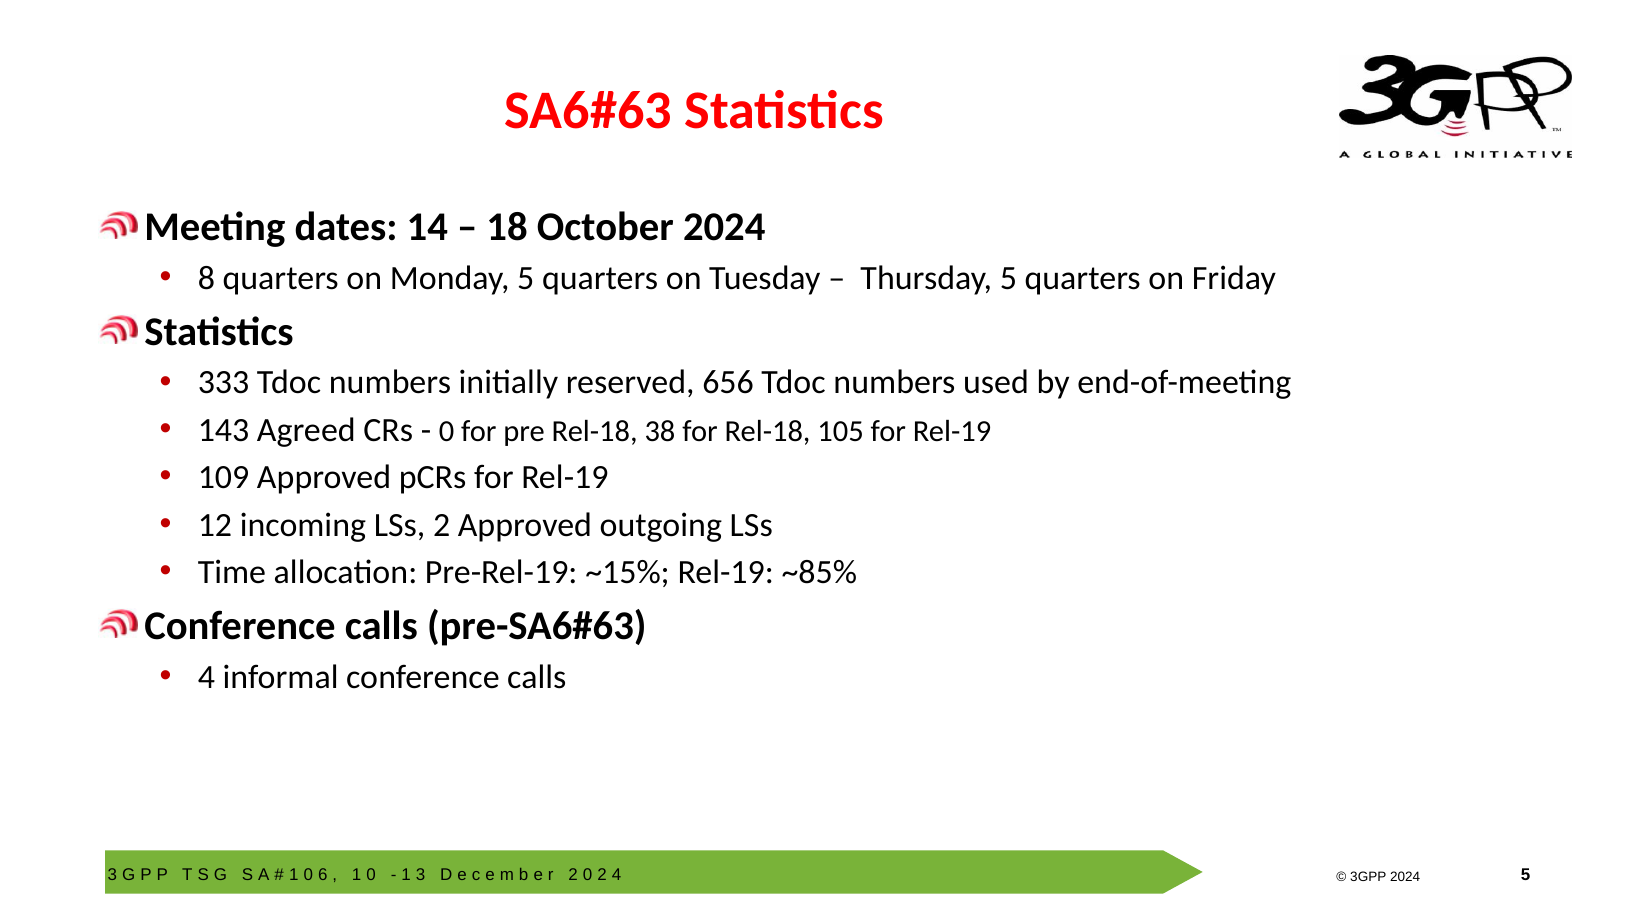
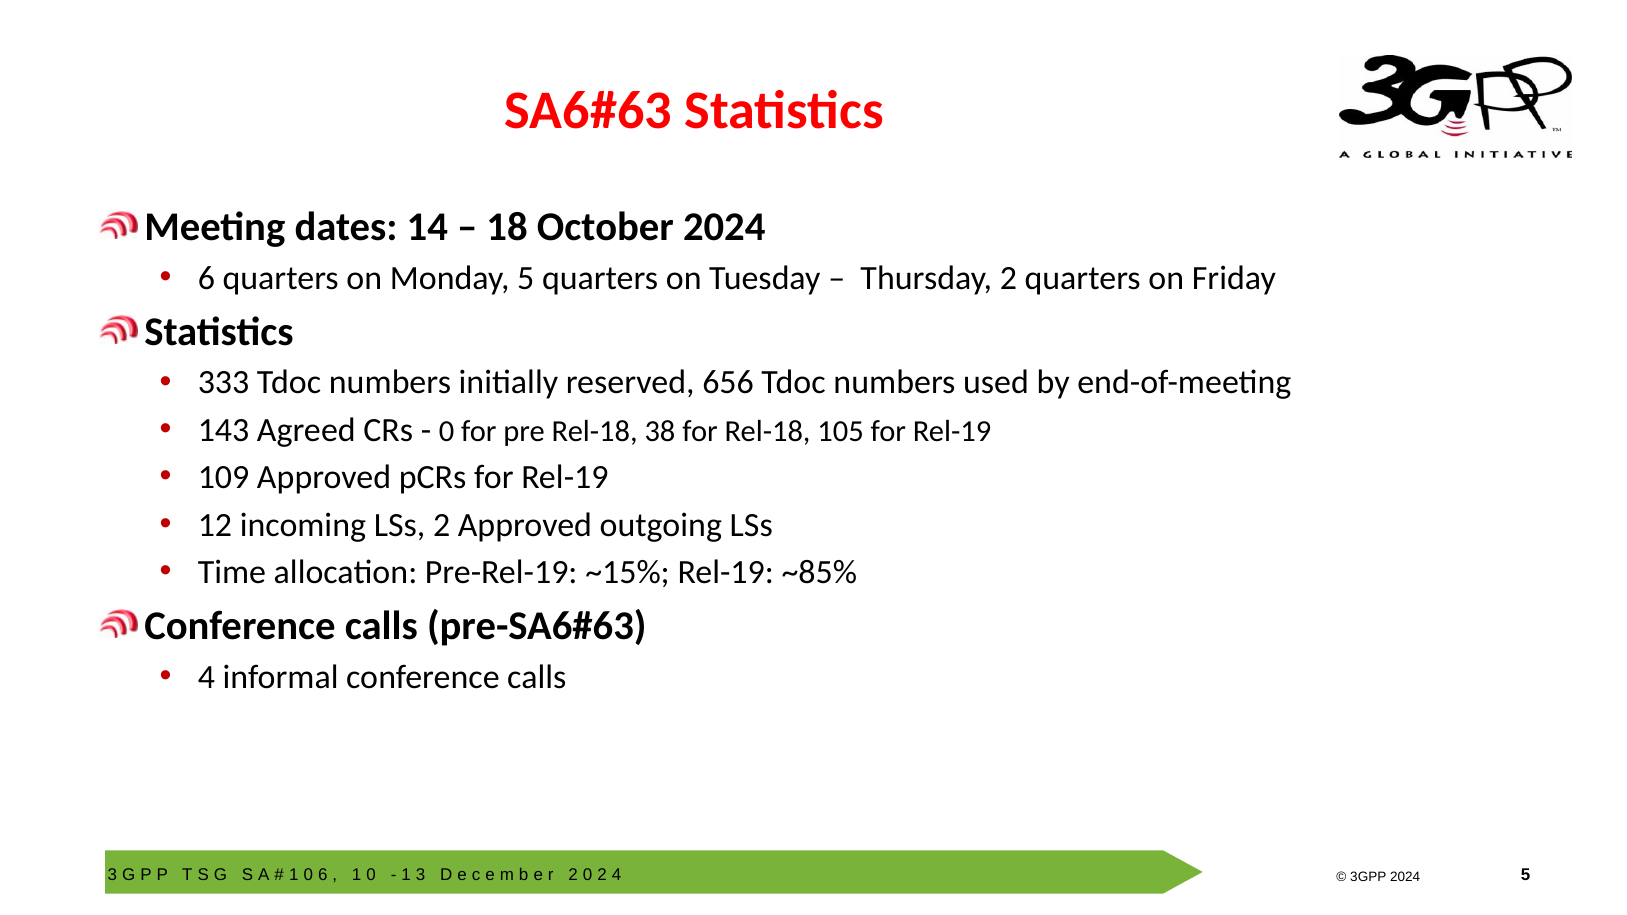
8: 8 -> 6 (206, 278)
Thursday 5: 5 -> 2 (1008, 278)
